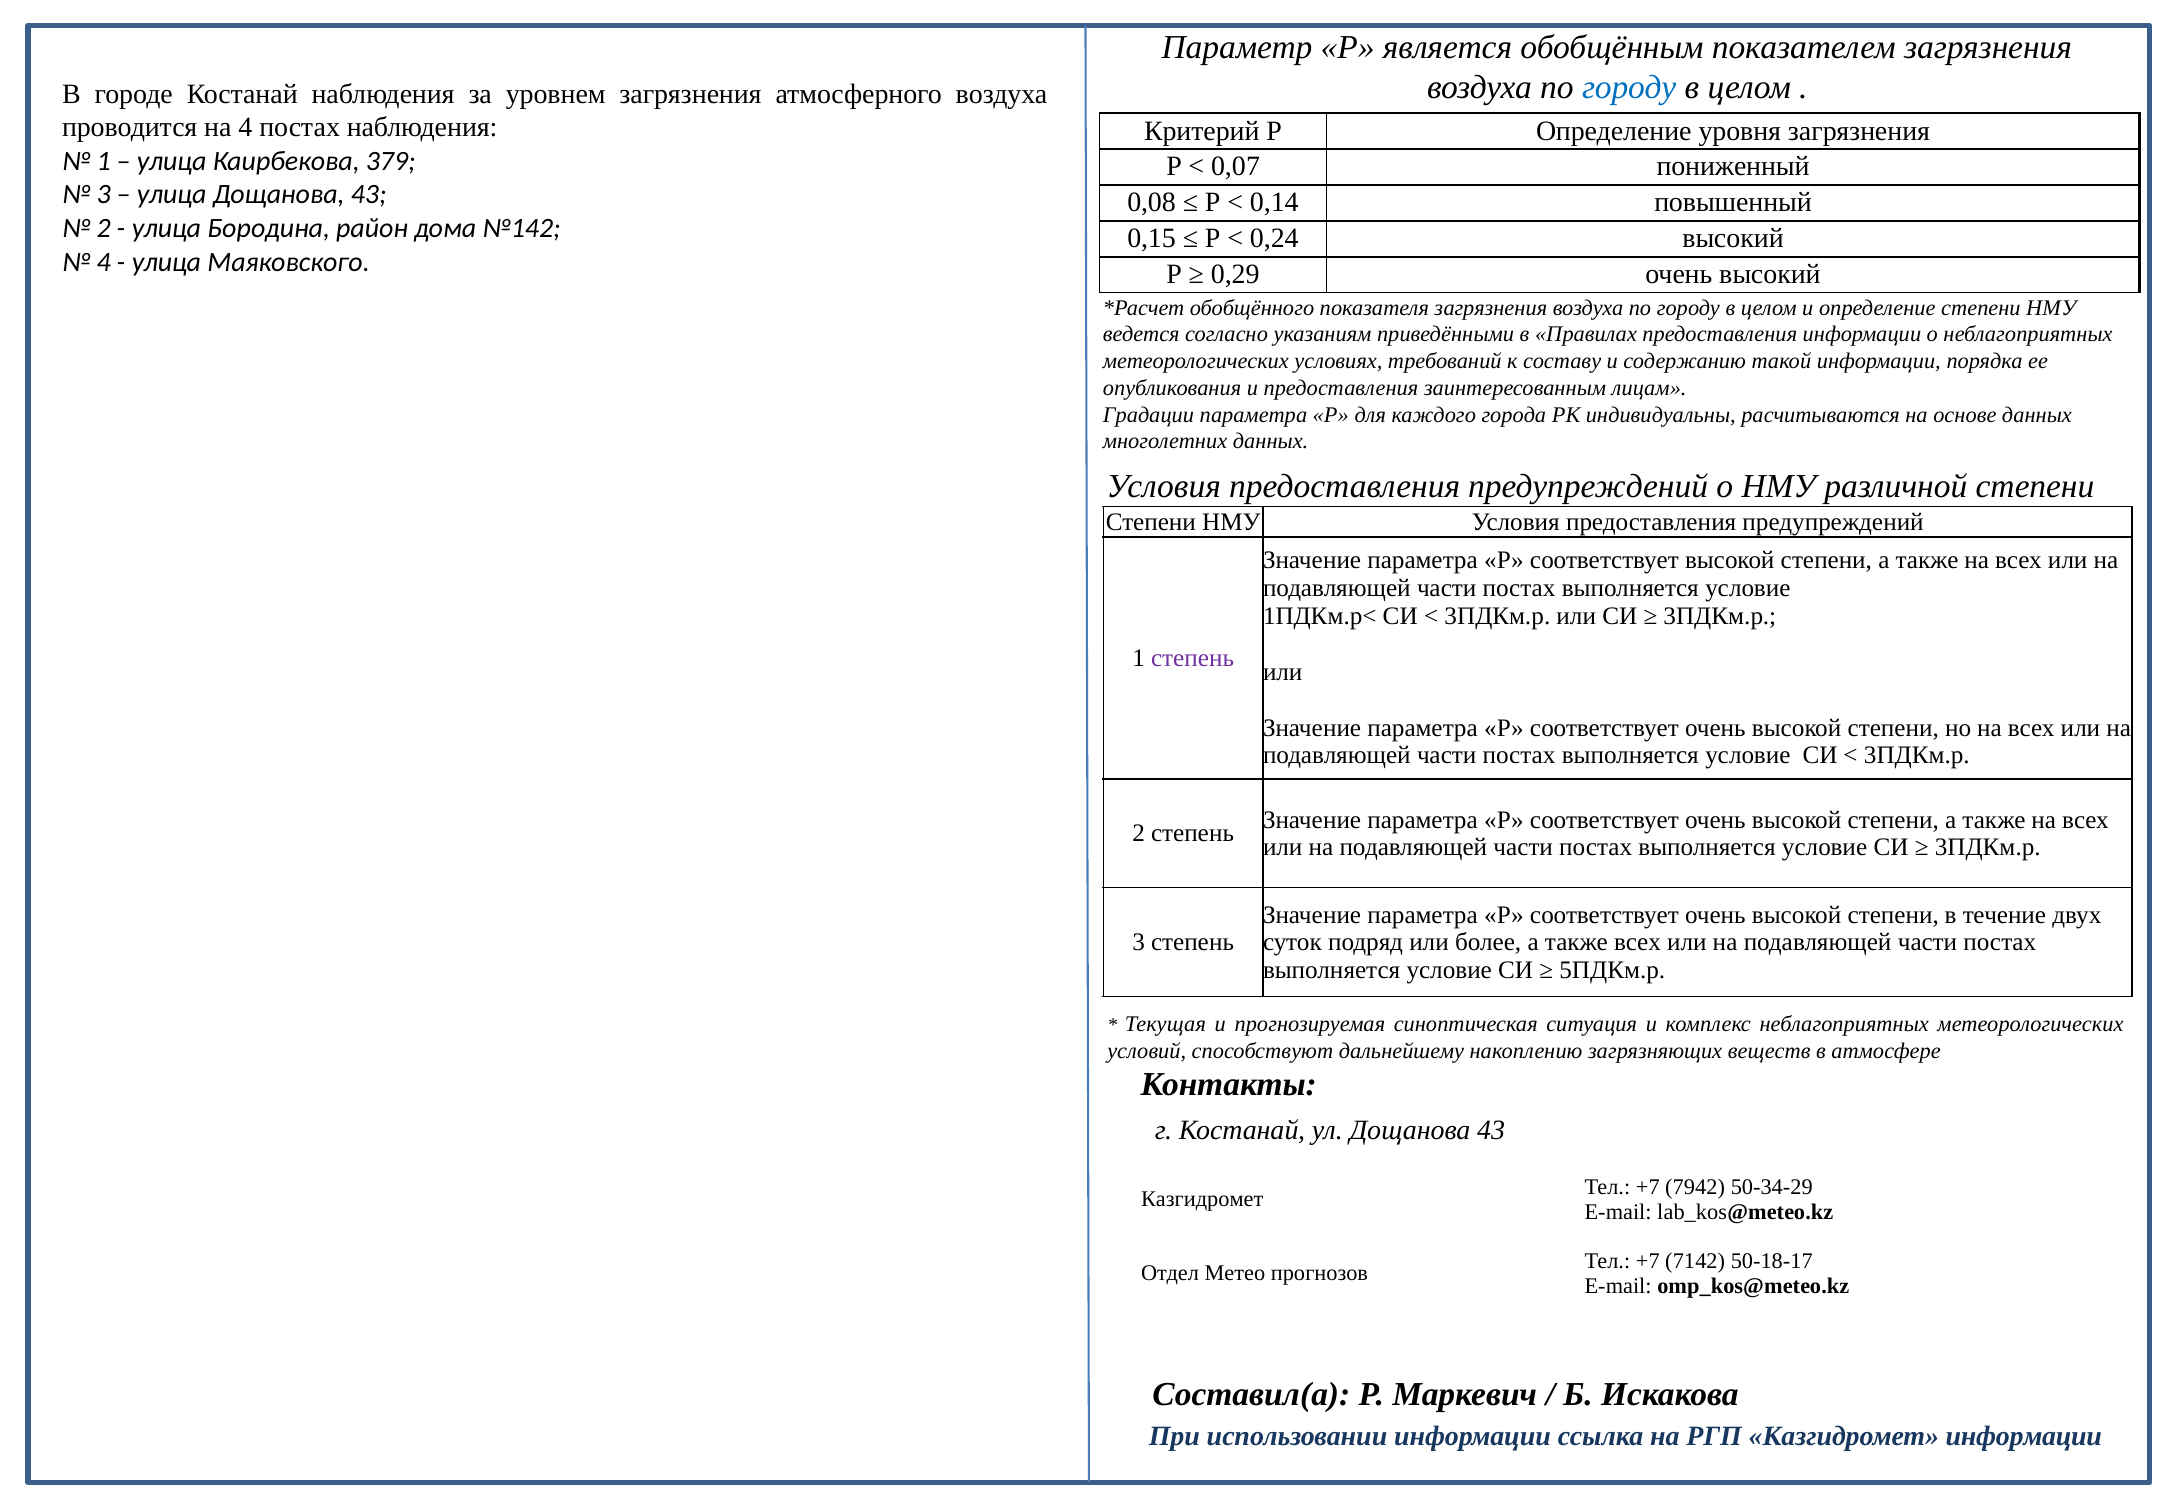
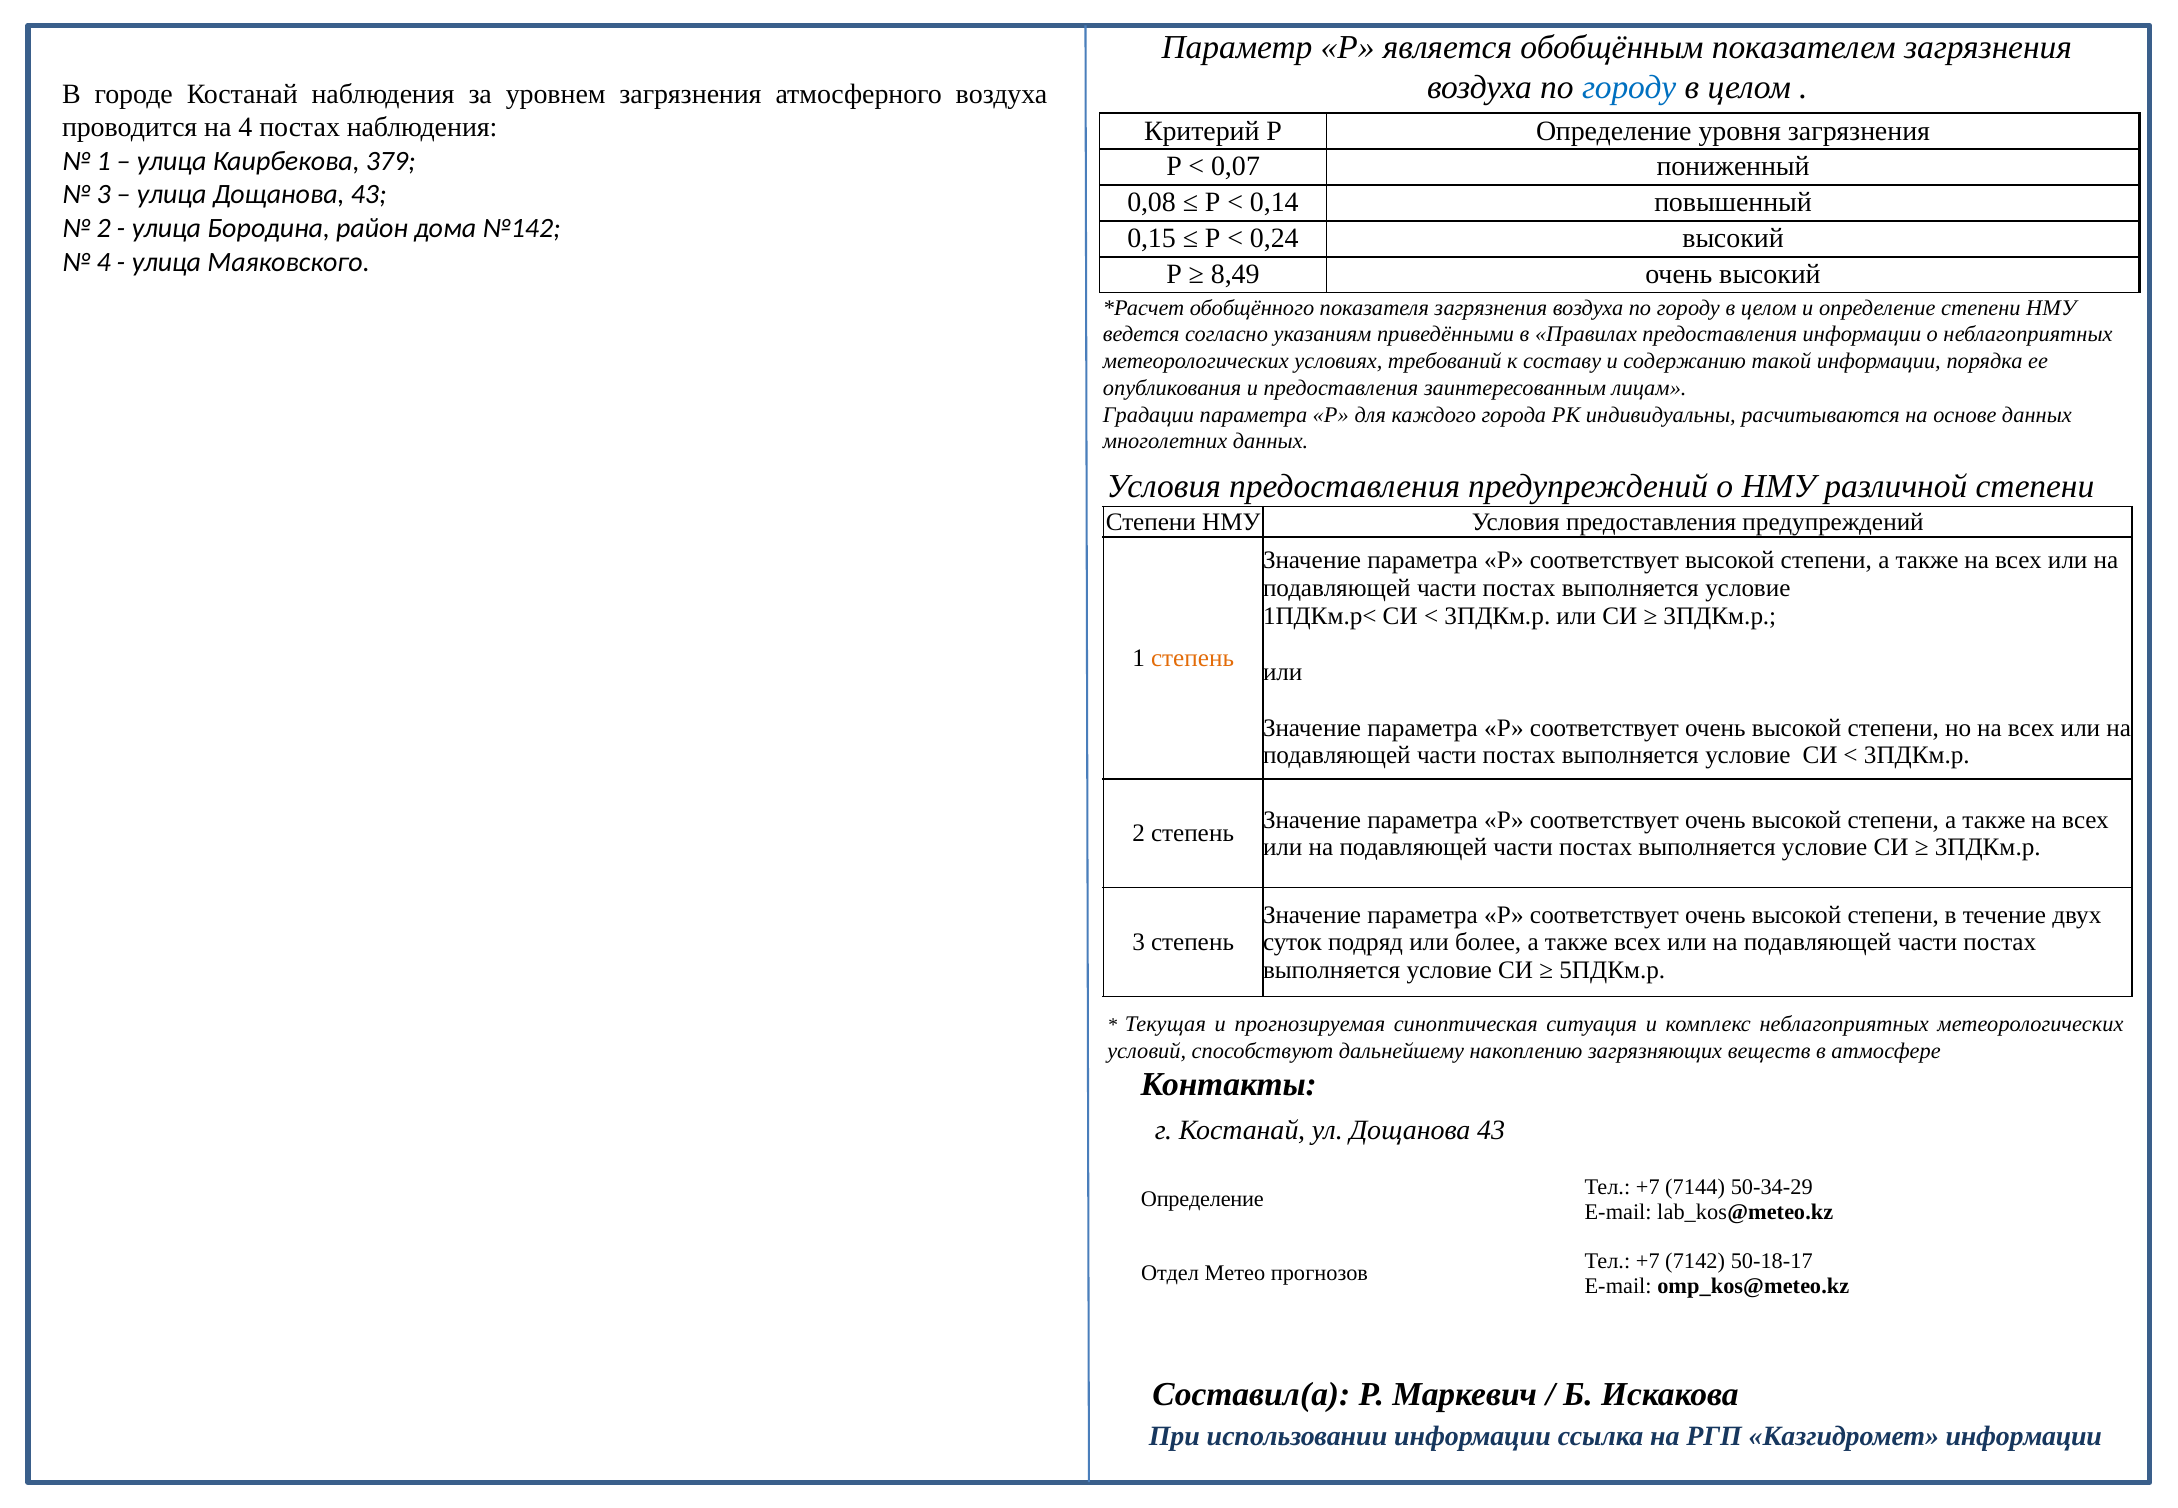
0,29: 0,29 -> 8,49 (1235, 275)
степень colour: purple -> orange (1193, 658)
7942: 7942 -> 7144 (1695, 1187)
Казгидромет: Казгидромет -> Определение (1202, 1199)
